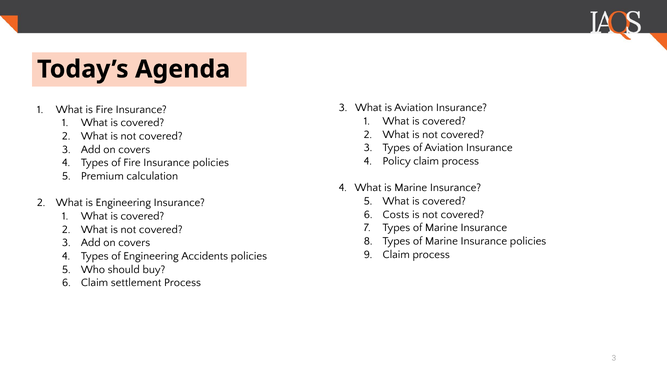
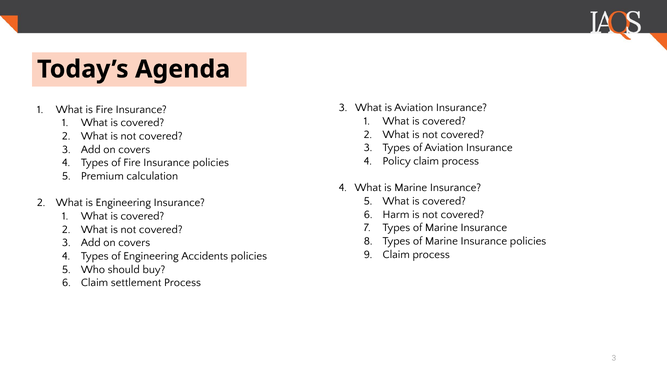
Costs: Costs -> Harm (396, 215)
